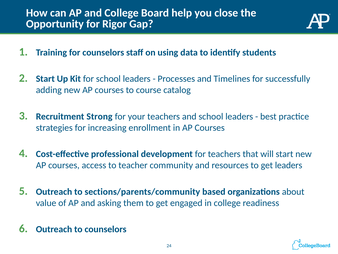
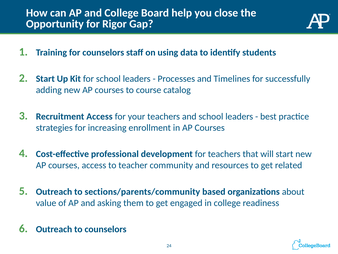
Recruitment Strong: Strong -> Access (99, 116)
get leaders: leaders -> related (289, 165)
